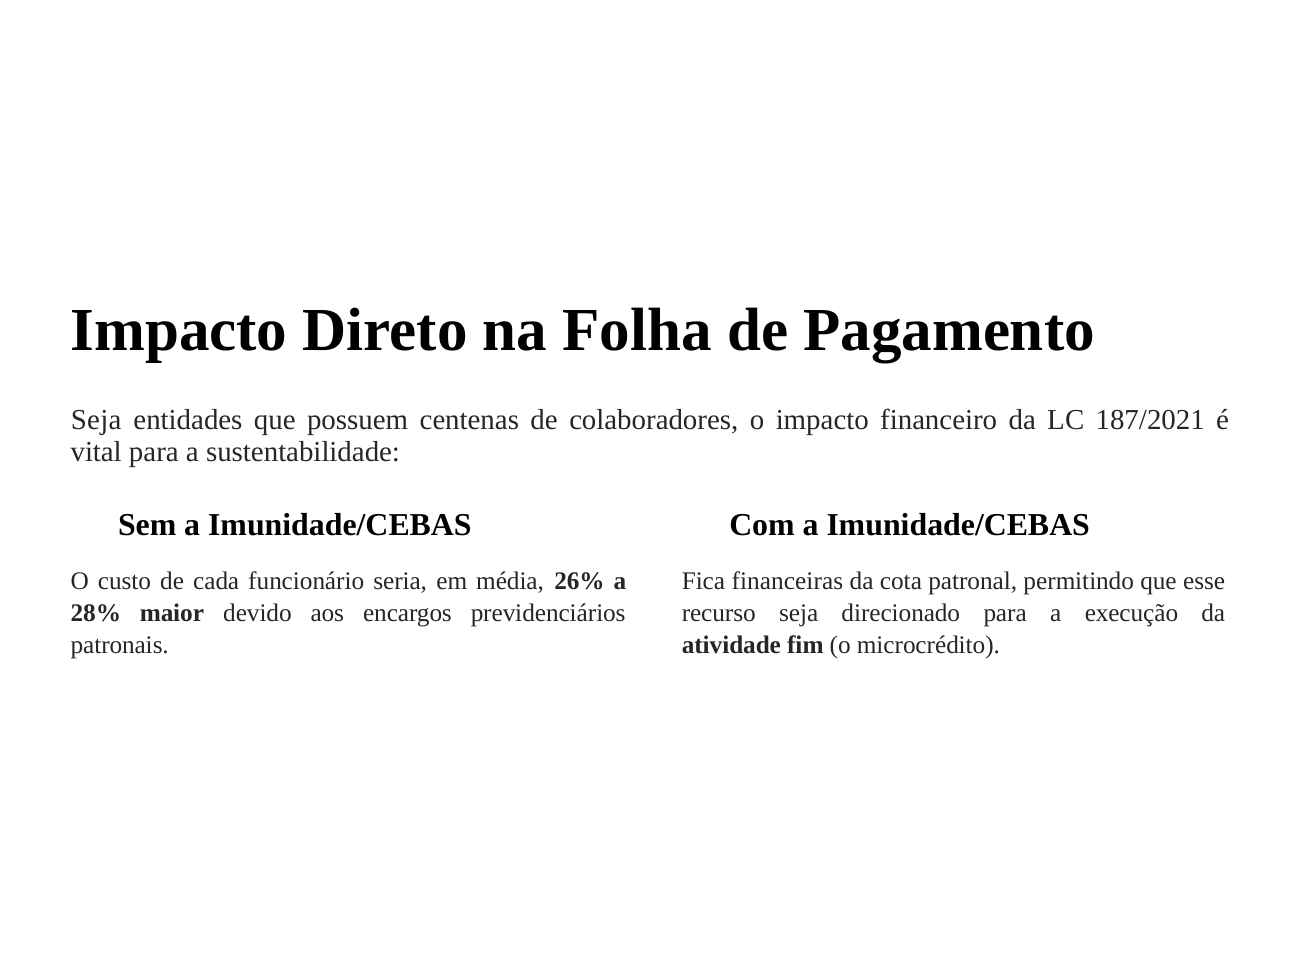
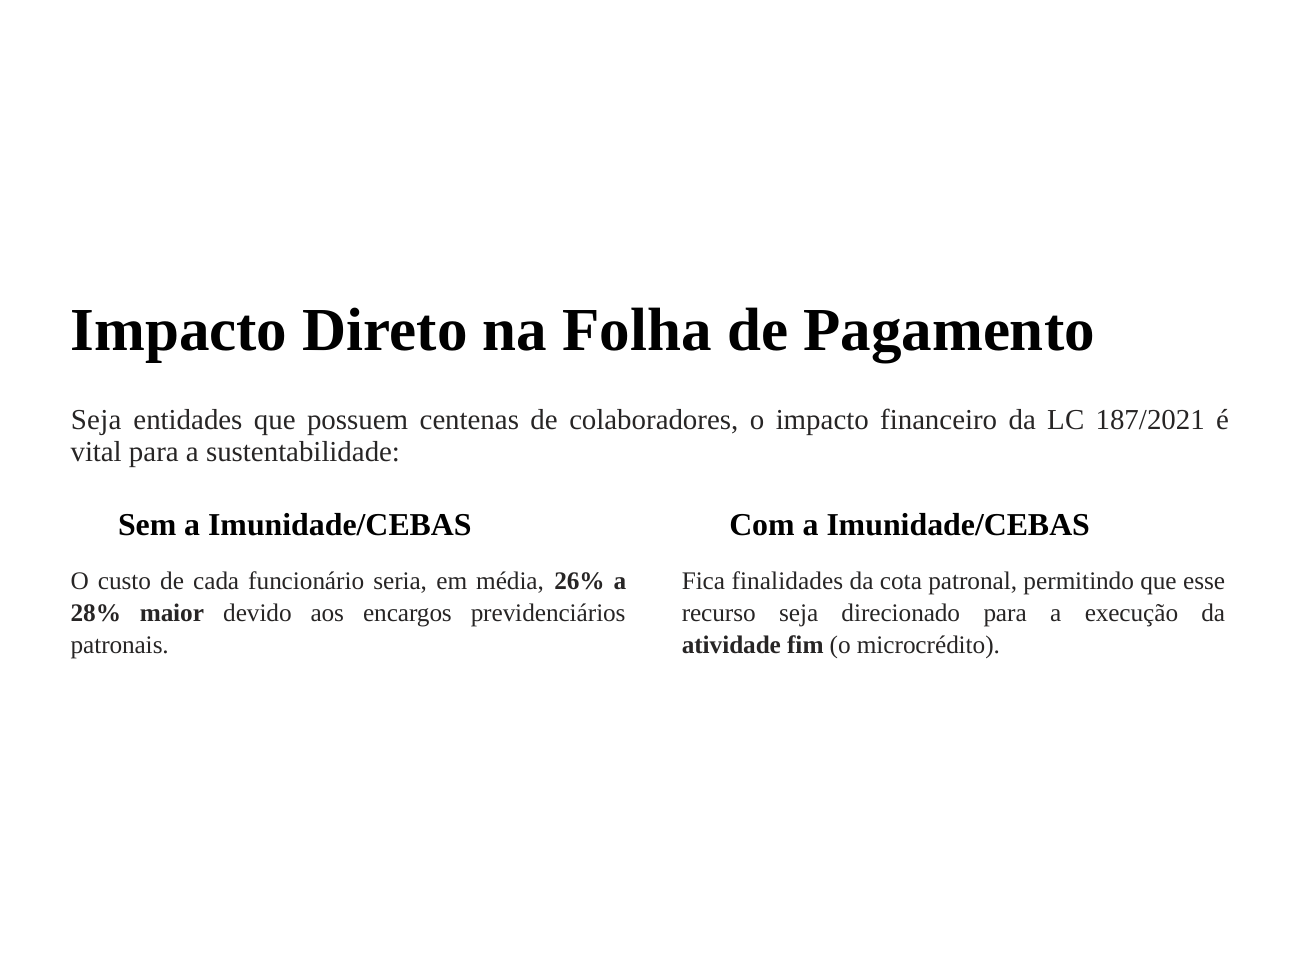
financeiras: financeiras -> finalidades (787, 581)
